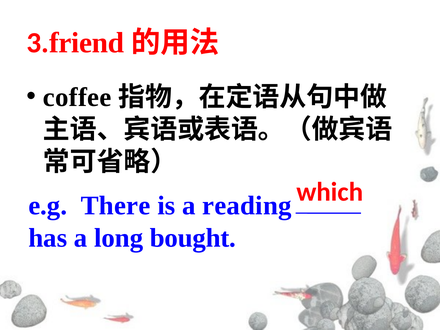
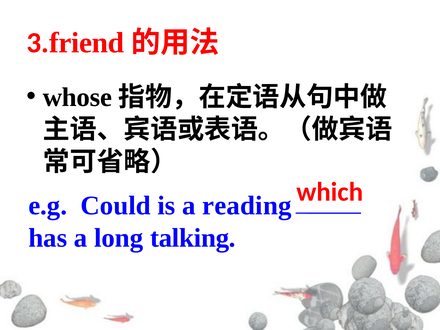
coffee: coffee -> whose (77, 97)
There: There -> Could (116, 206)
bought: bought -> talking (193, 238)
